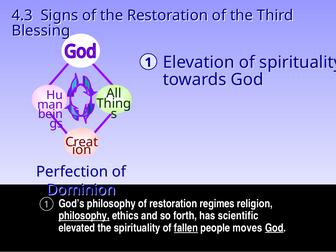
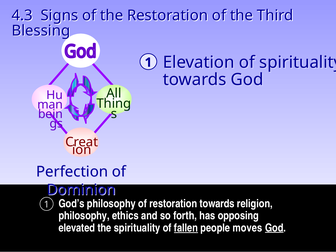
restoration regimes: regimes -> towards (217, 204)
philosophy underline: present -> none (84, 216)
scientific: scientific -> opposing (238, 216)
